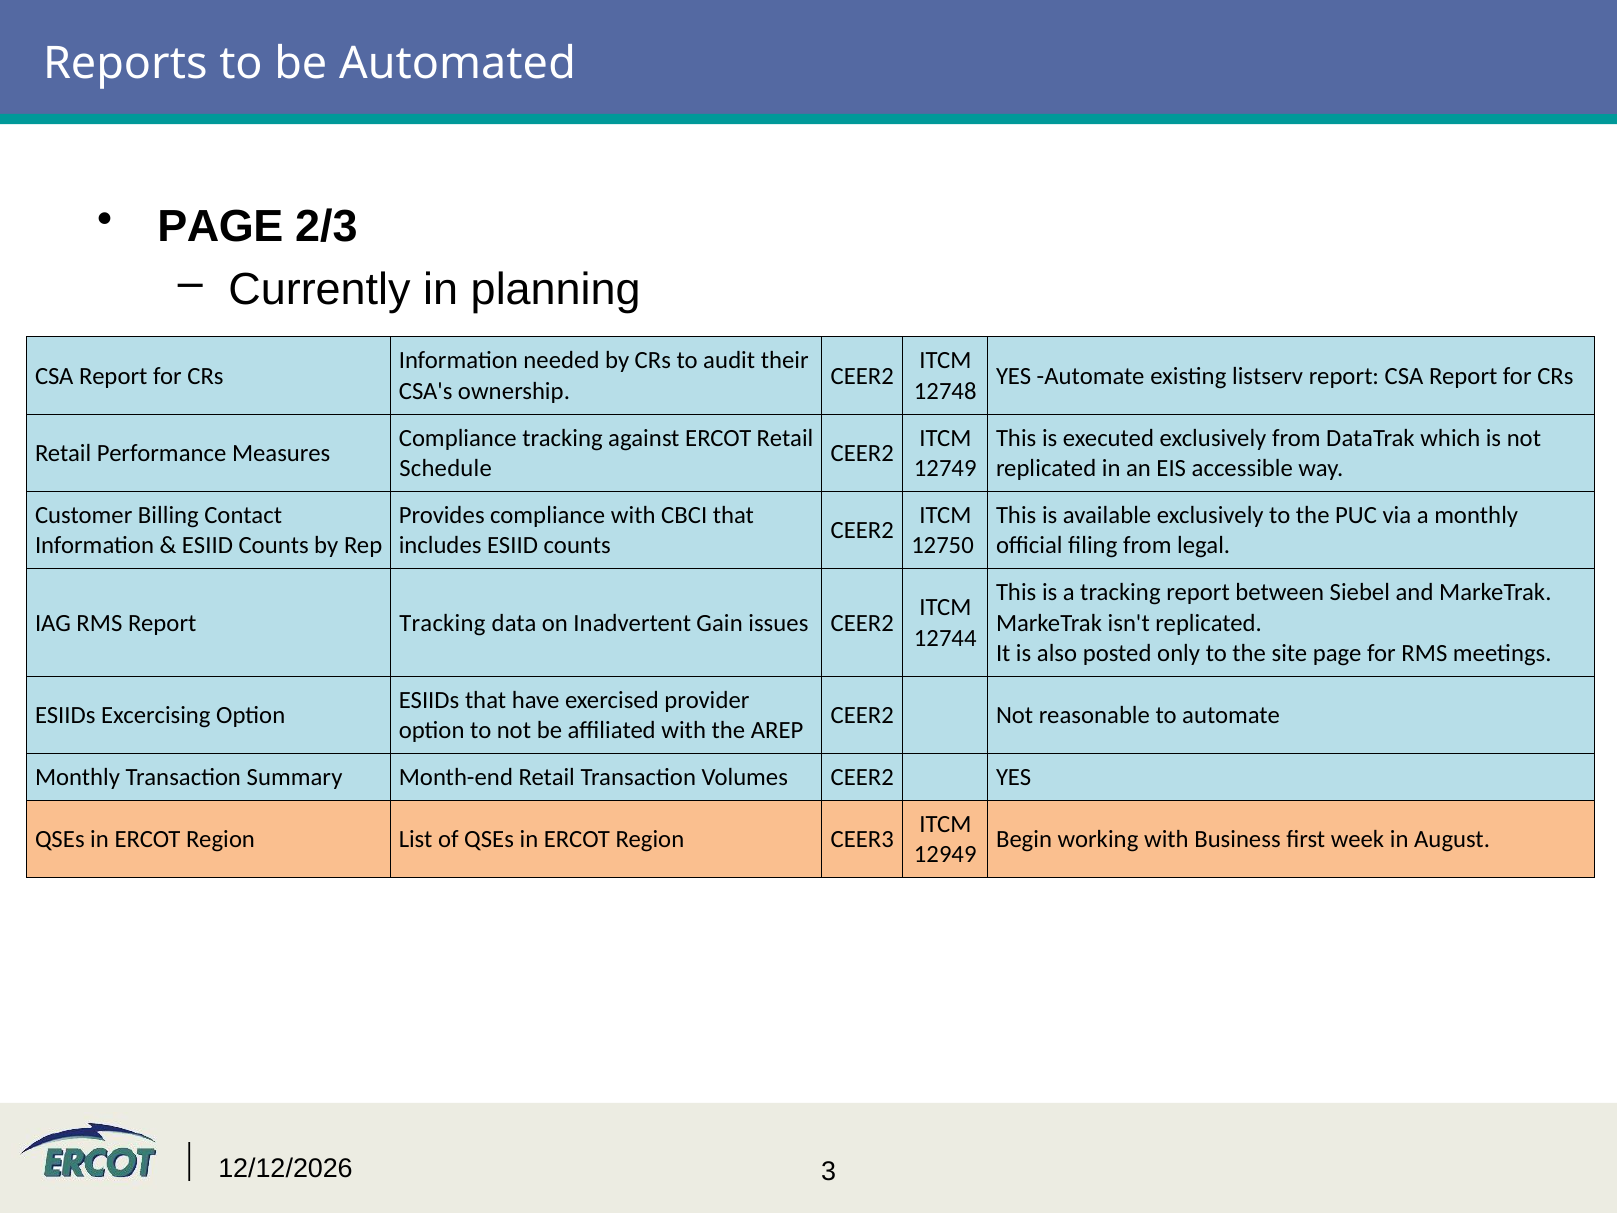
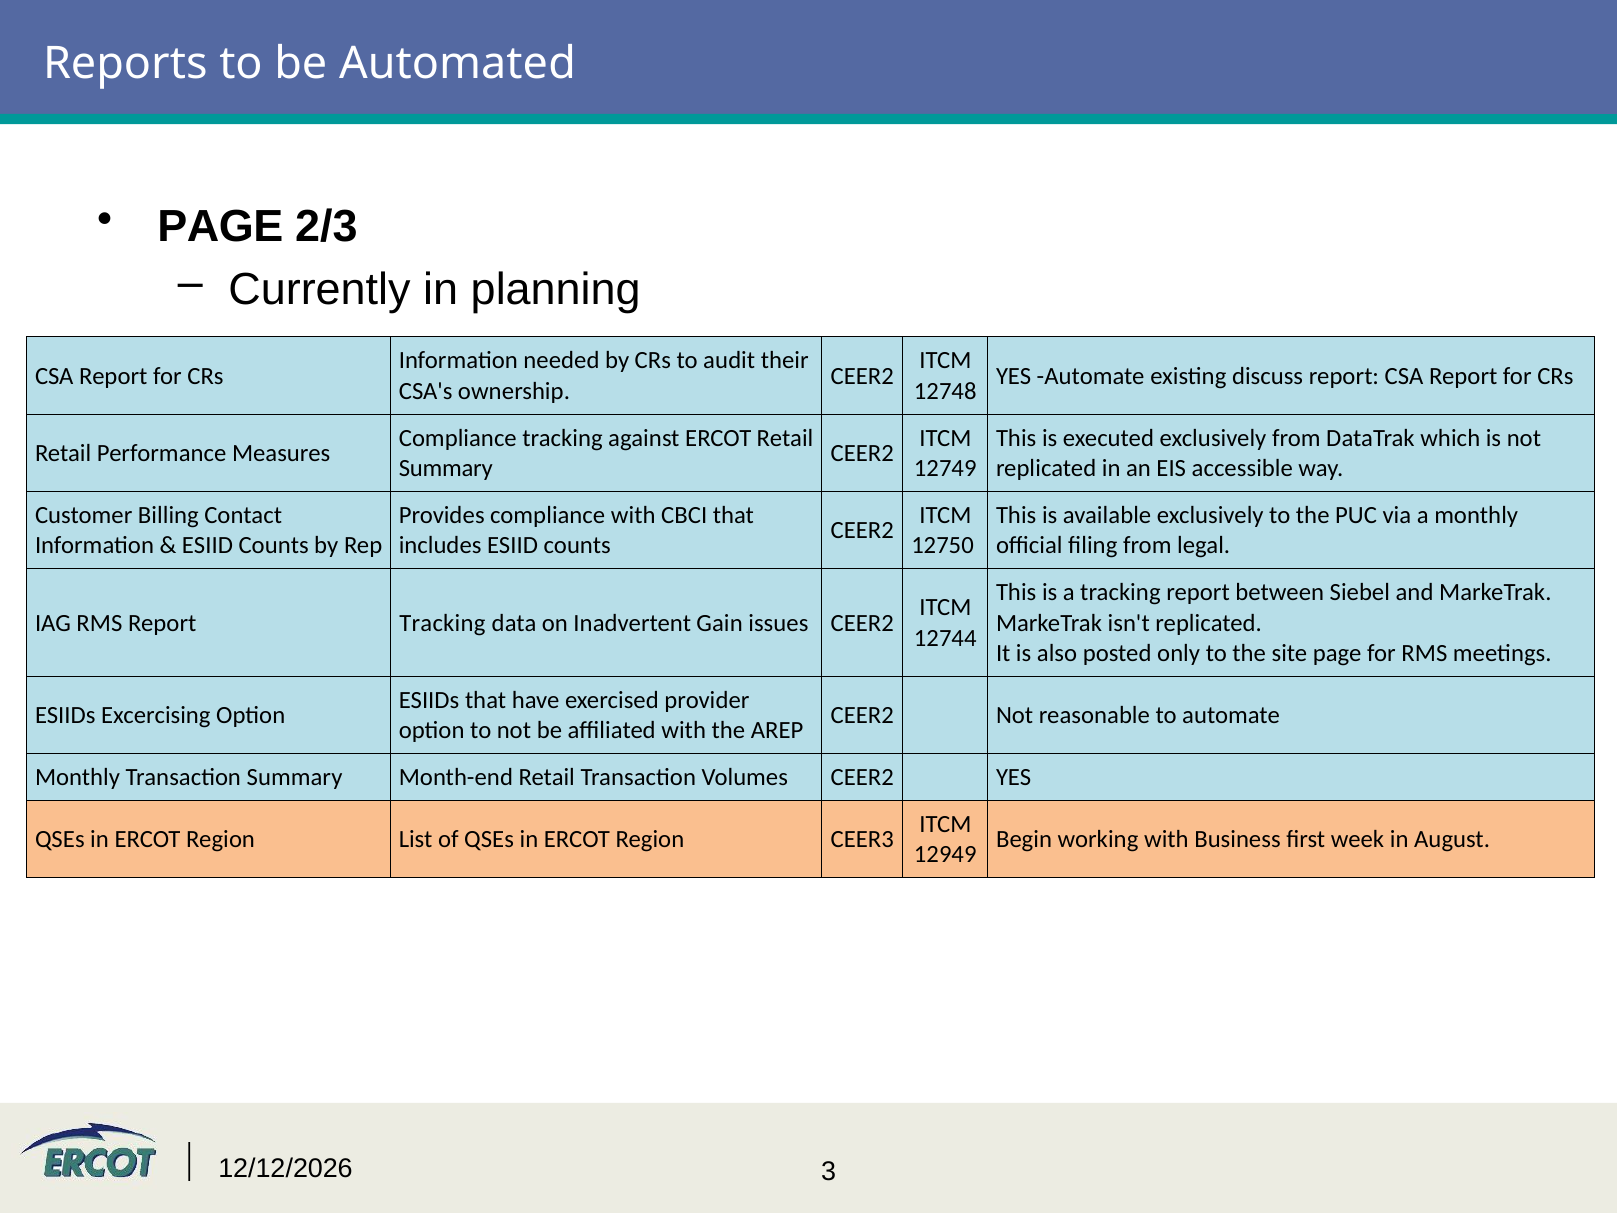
listserv: listserv -> discuss (1268, 376)
Schedule: Schedule -> Summary (446, 468)
